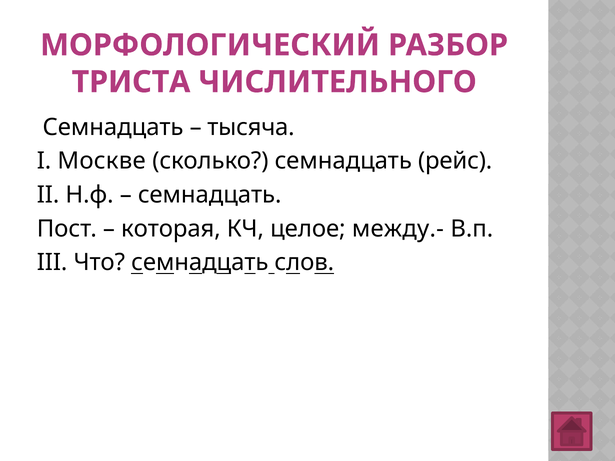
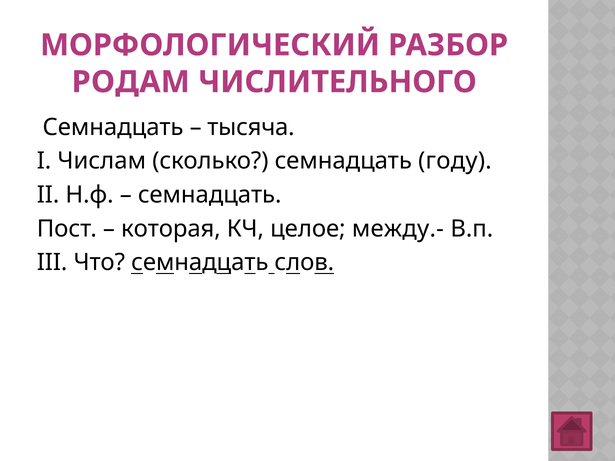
ТРИСТА: ТРИСТА -> РОДАМ (131, 82)
Москве: Москве -> Числам (102, 161)
рейс: рейс -> году (455, 161)
